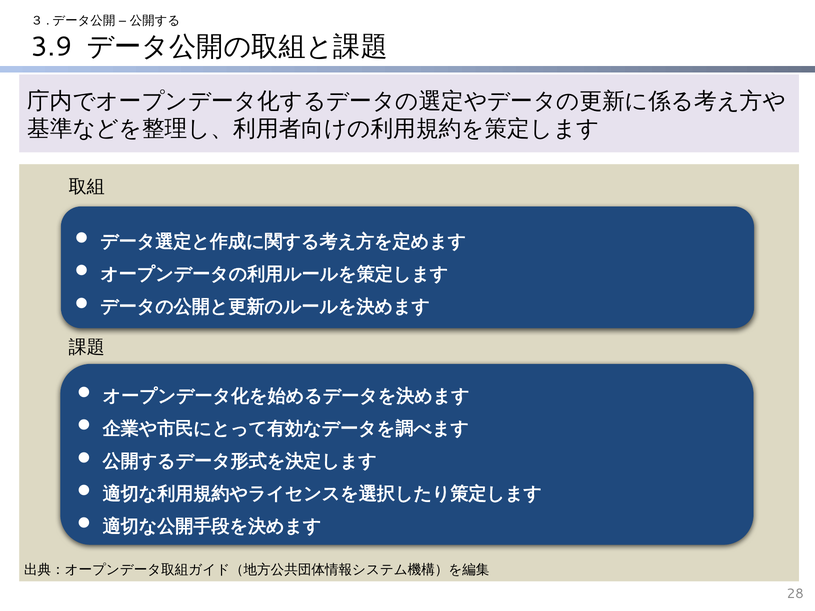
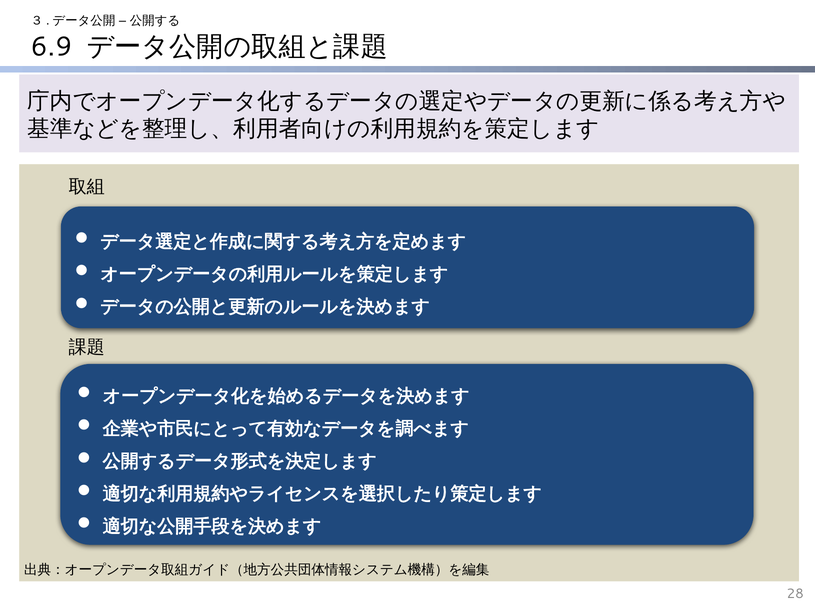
3.9: 3.9 -> 6.9 (52, 47)
